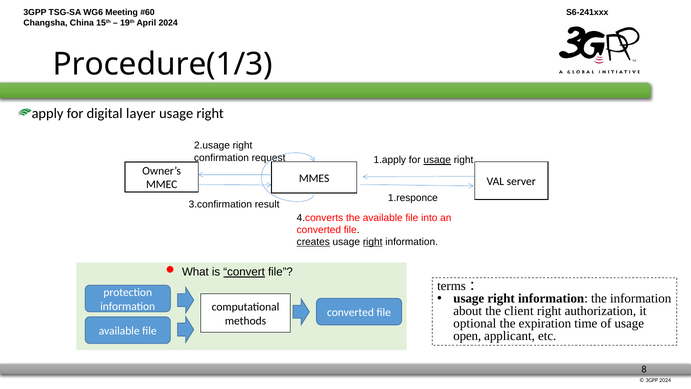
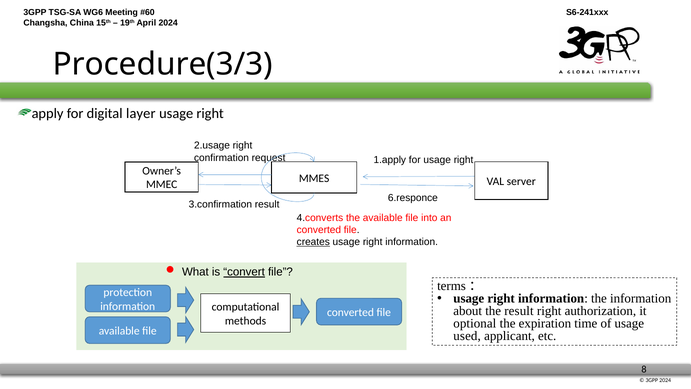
Procedure(1/3: Procedure(1/3 -> Procedure(3/3 (163, 64)
usage underline: present -> none (437, 160)
1.responce: 1.responce -> 6.responce (413, 198)
right underline: present -> none (373, 242)
the client: client -> result (519, 311)
open: open -> used (467, 336)
